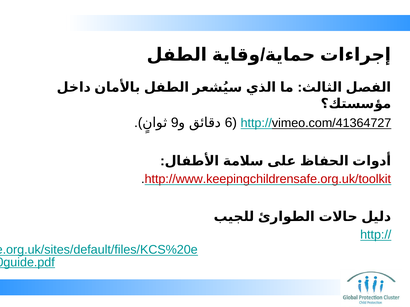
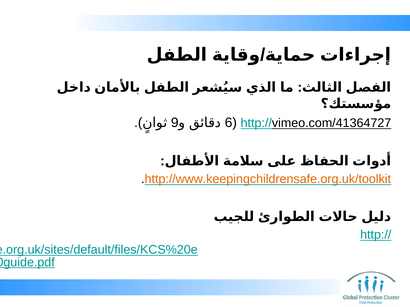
http://www.keepingchildrensafe.org.uk/toolkit colour: red -> orange (268, 179)
